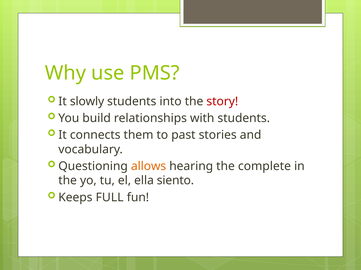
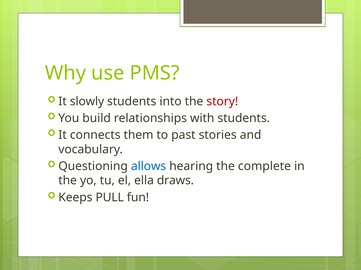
allows colour: orange -> blue (149, 167)
siento: siento -> draws (175, 181)
FULL: FULL -> PULL (110, 198)
